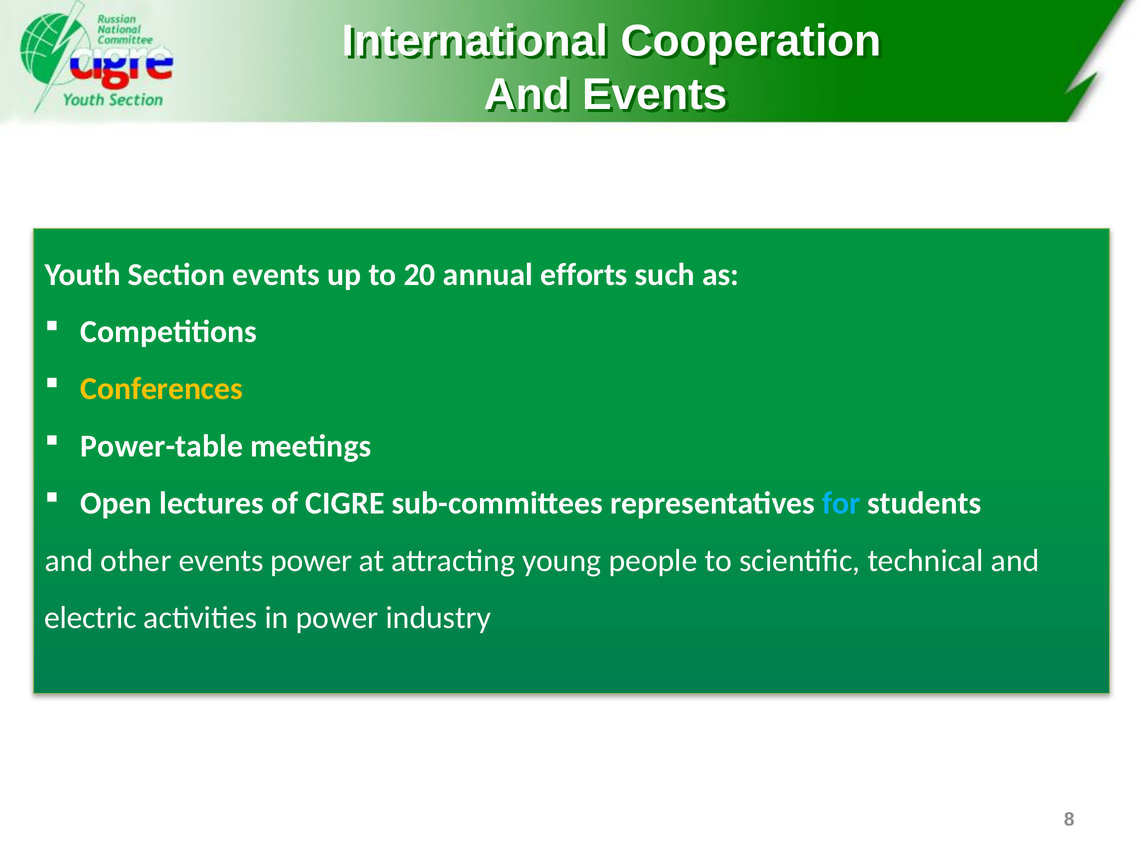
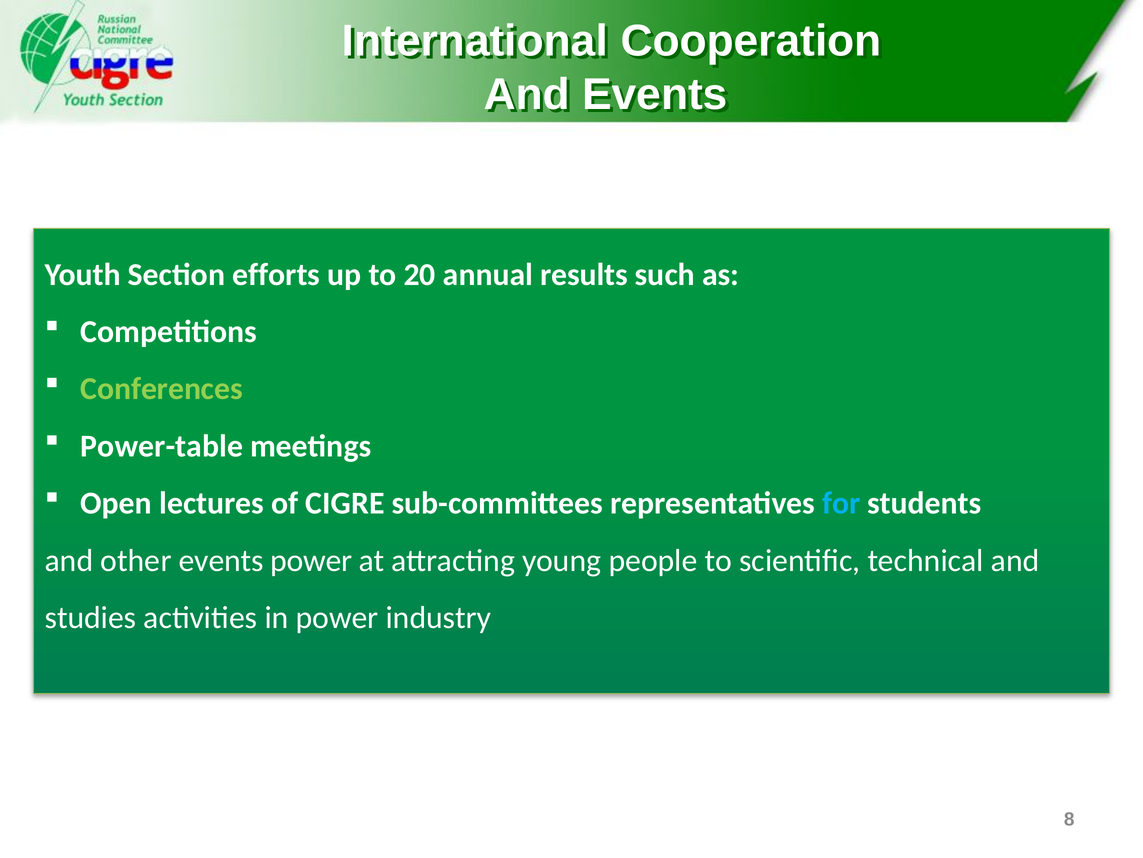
Section events: events -> efforts (276, 274)
efforts: efforts -> results (584, 274)
Conferences colour: yellow -> light green (162, 389)
electric: electric -> studies (91, 617)
